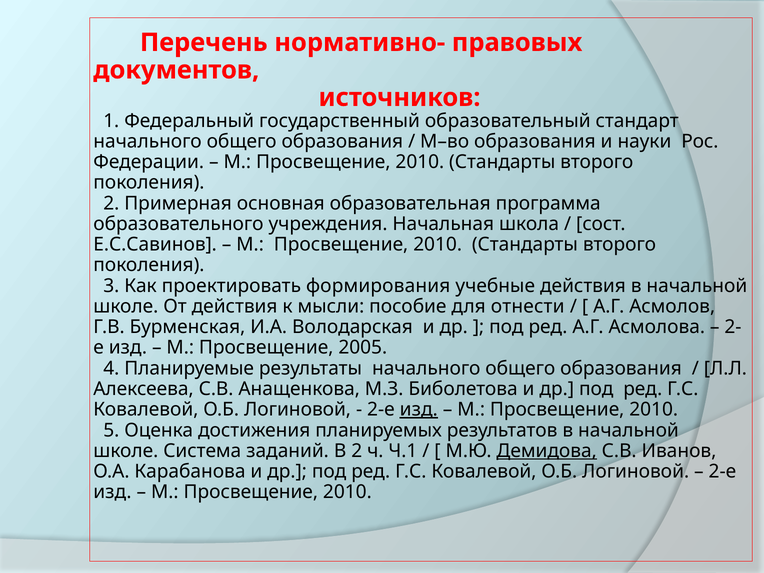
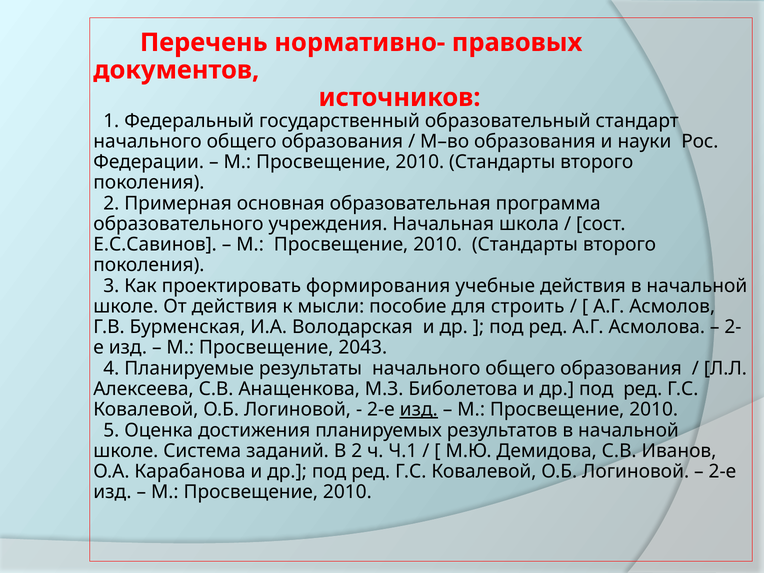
отнести: отнести -> строить (528, 306)
2005: 2005 -> 2043 (363, 348)
Демидова underline: present -> none (547, 451)
